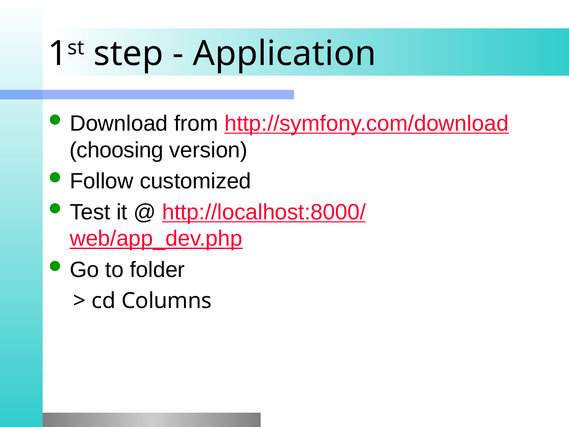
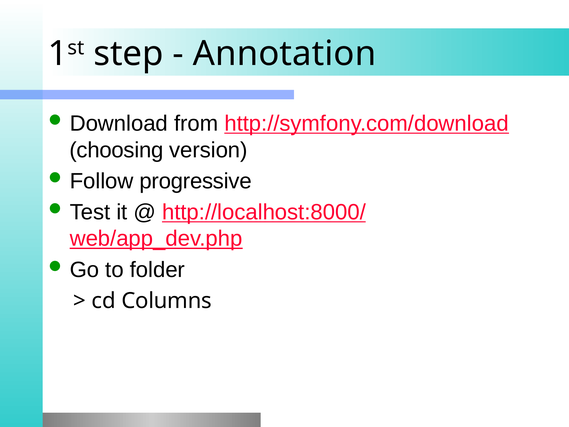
Application: Application -> Annotation (285, 53)
customized: customized -> progressive (196, 181)
